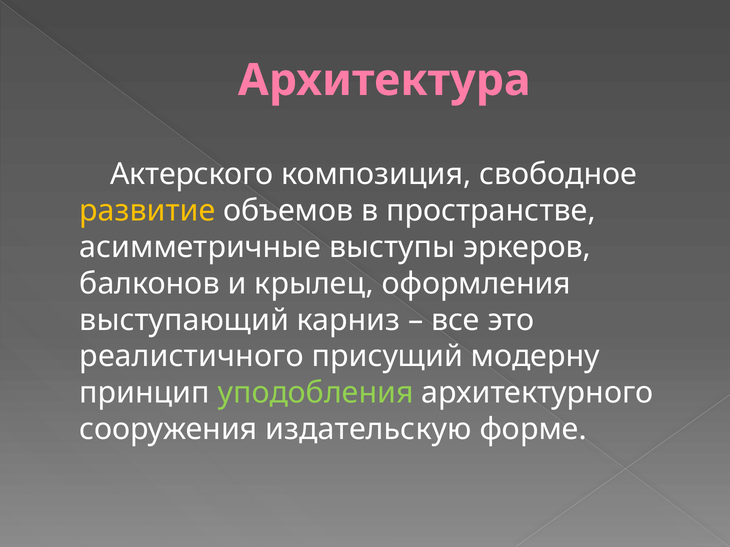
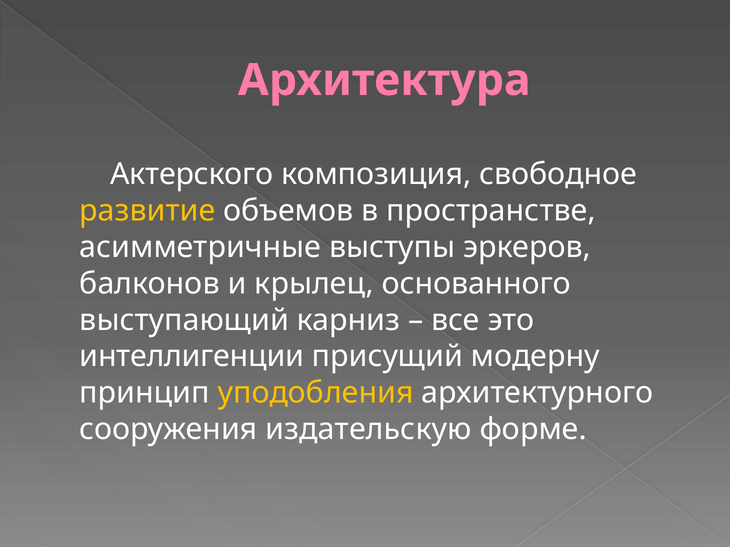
оформления: оформления -> основанного (476, 284)
реалистичного: реалистичного -> интеллигенции (192, 357)
уподобления colour: light green -> yellow (316, 393)
